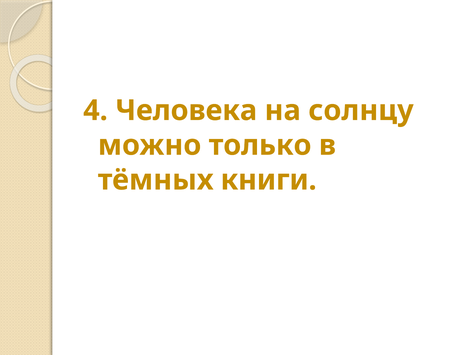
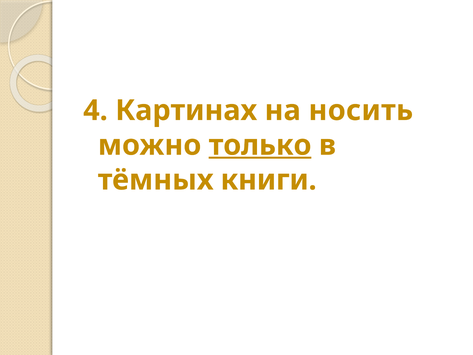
Человека: Человека -> Картинах (186, 110)
солнцу: солнцу -> носить (361, 110)
только underline: none -> present (260, 145)
